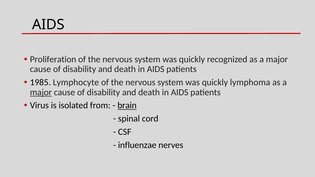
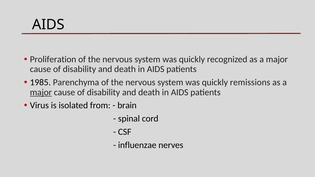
Lymphocyte: Lymphocyte -> Parenchyma (76, 82)
lymphoma: lymphoma -> remissions (250, 82)
brain underline: present -> none (127, 106)
